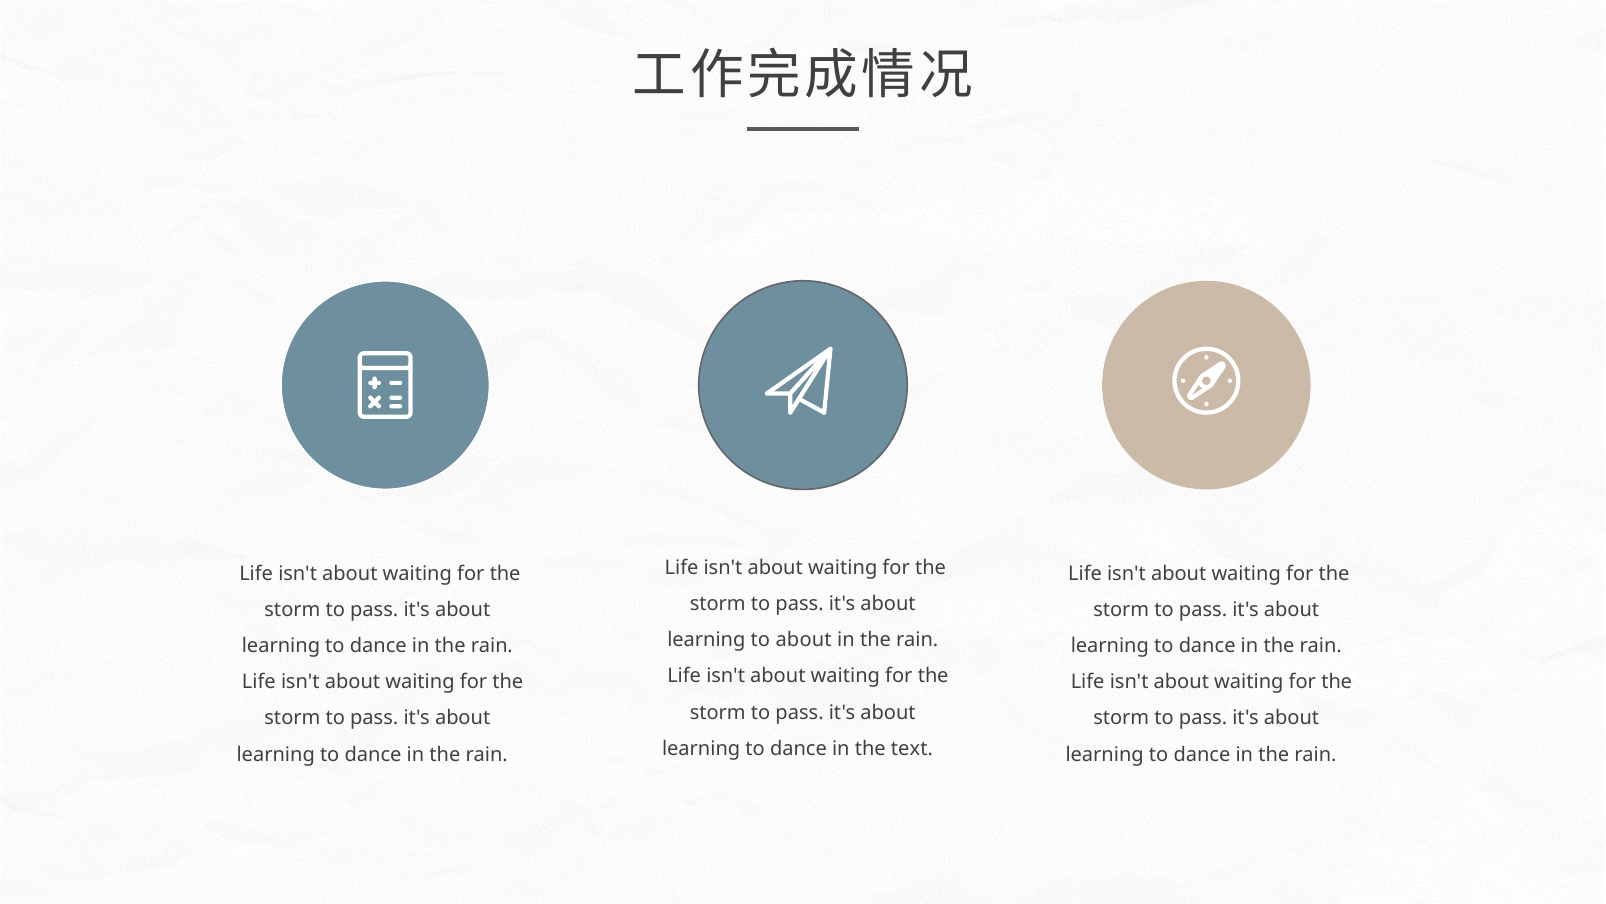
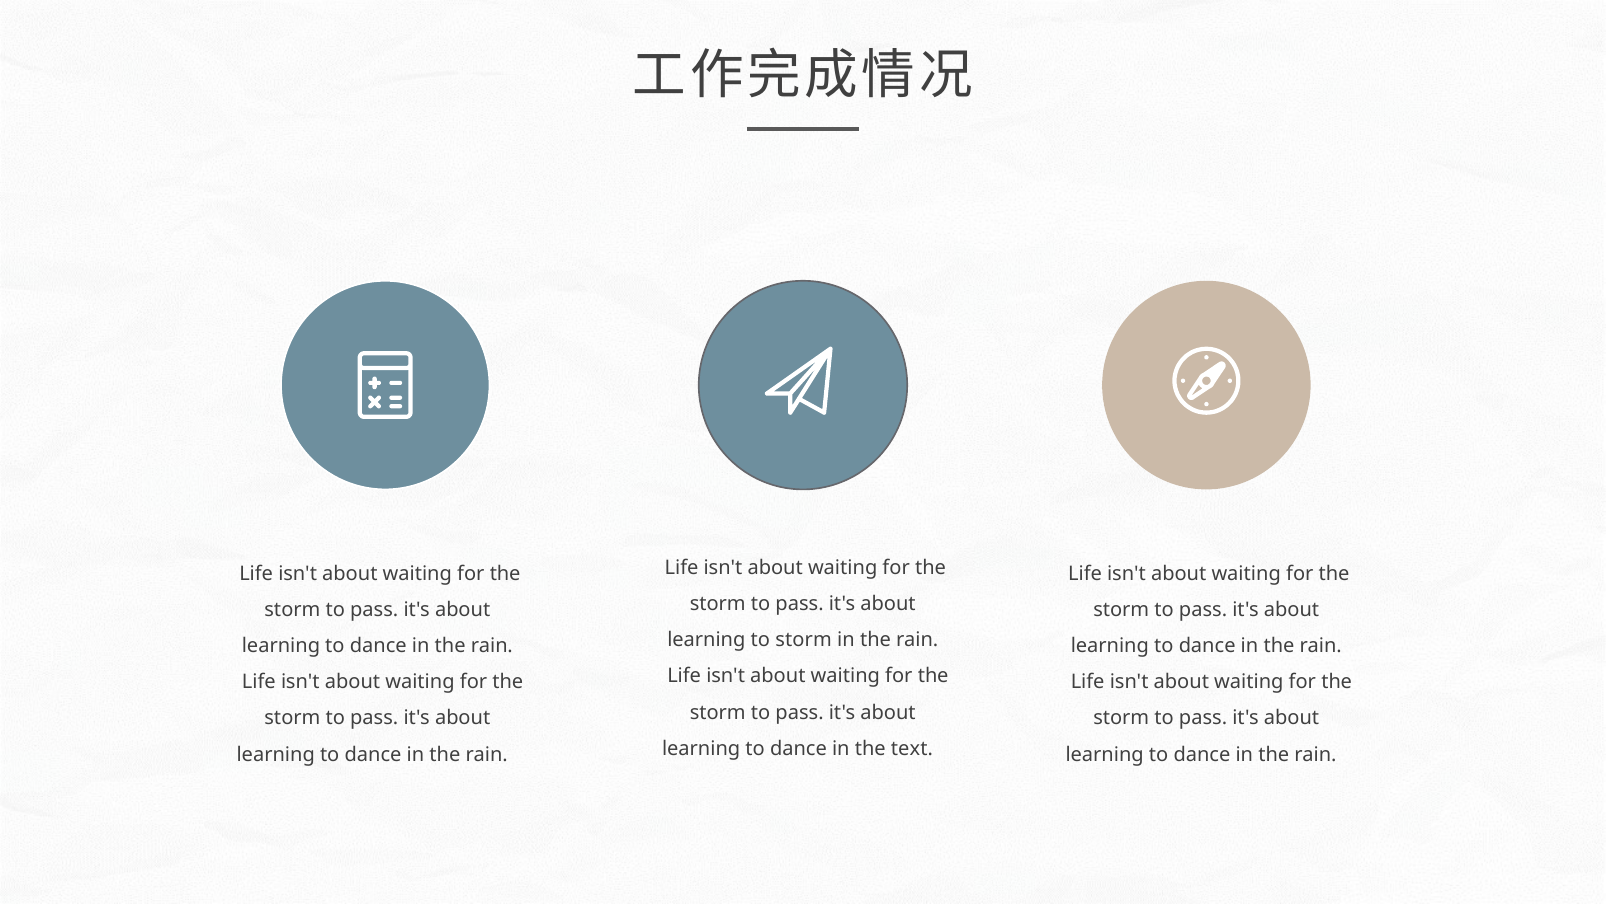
to about: about -> storm (804, 640)
